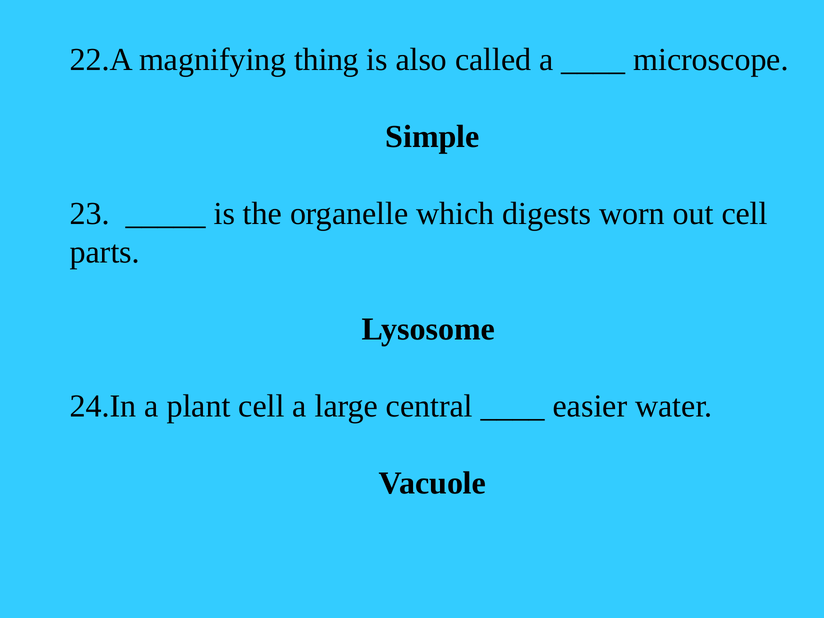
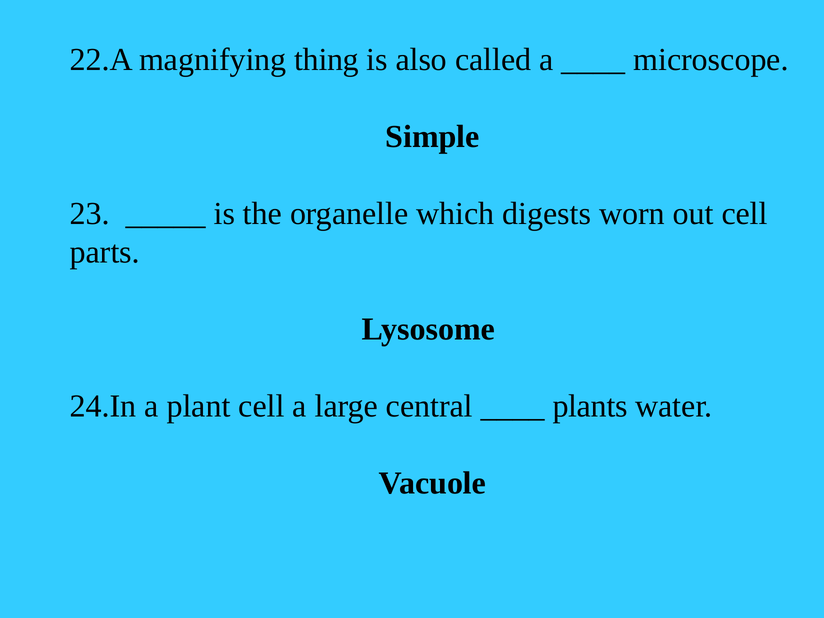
easier: easier -> plants (590, 406)
